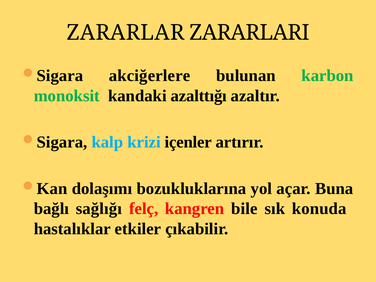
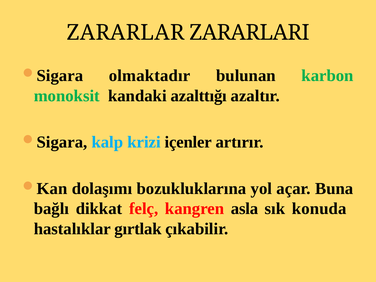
akciğerlere: akciğerlere -> olmaktadır (150, 76)
sağlığı: sağlığı -> dikkat (99, 209)
bile: bile -> asla (245, 209)
etkiler: etkiler -> gırtlak (138, 229)
